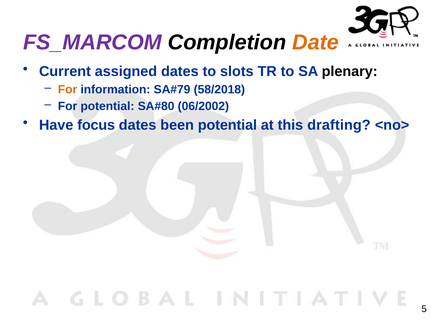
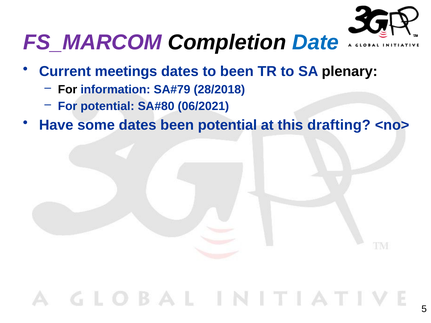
Date colour: orange -> blue (316, 42)
assigned: assigned -> meetings (126, 71)
to slots: slots -> been (237, 71)
For colour: orange -> black (68, 90)
58/2018: 58/2018 -> 28/2018 (219, 90)
06/2002: 06/2002 -> 06/2021 (203, 106)
focus: focus -> some (96, 125)
